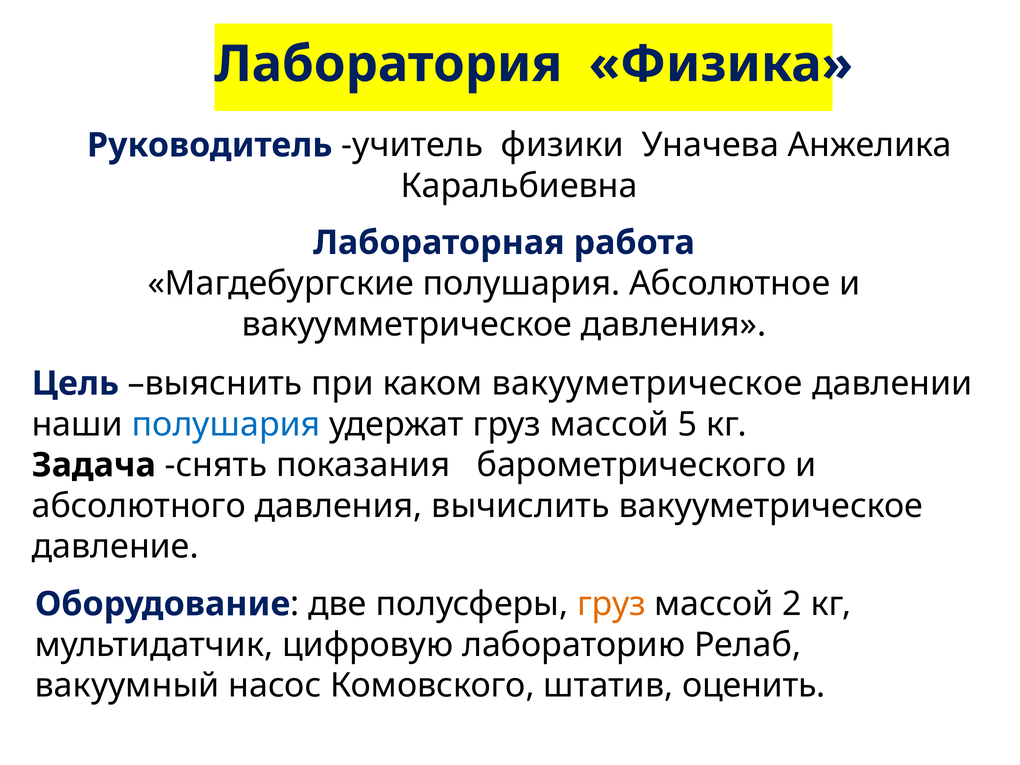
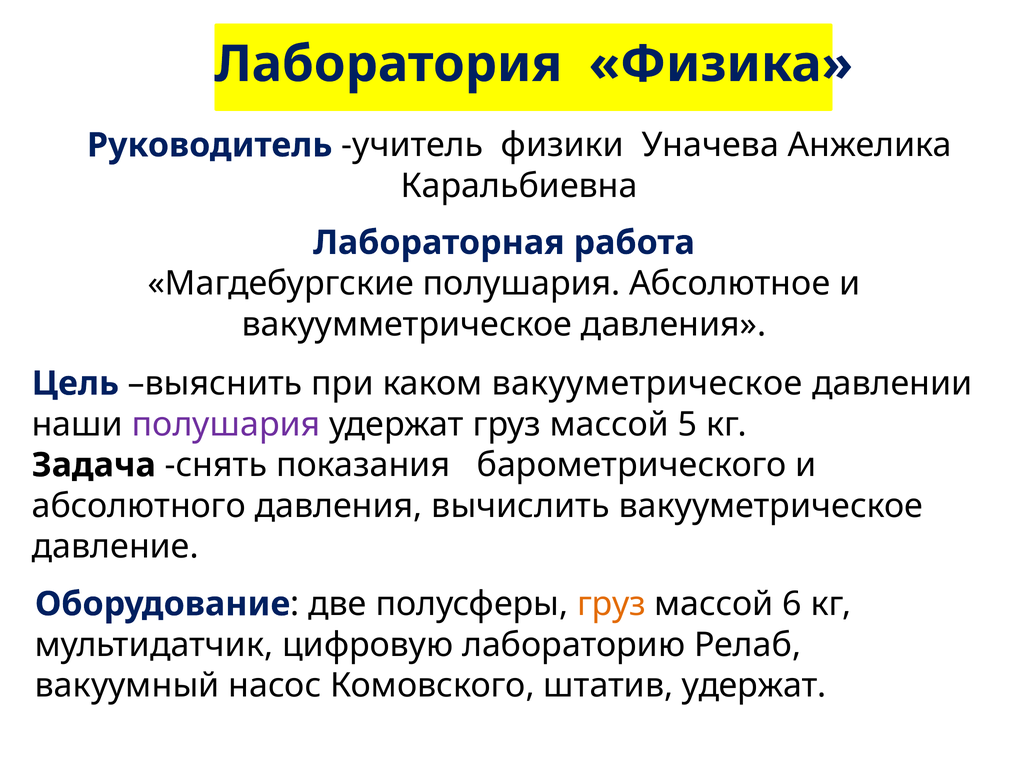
полушария colour: blue -> purple (226, 424)
2: 2 -> 6 (792, 604)
штатив оценить: оценить -> удержат (754, 686)
